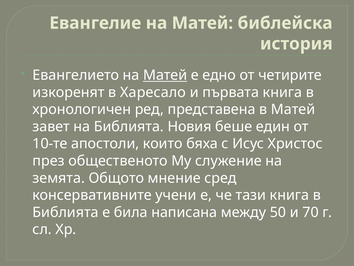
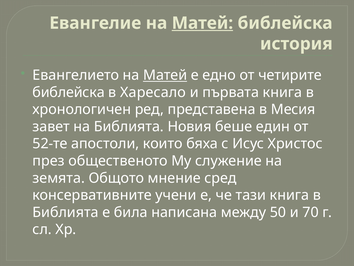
Матей underline: none -> present (202, 23)
изкоренят: изкоренят -> библейска (69, 92)
в Матей: Матей -> Месия (293, 109)
10-те: 10-те -> 52-те (50, 143)
